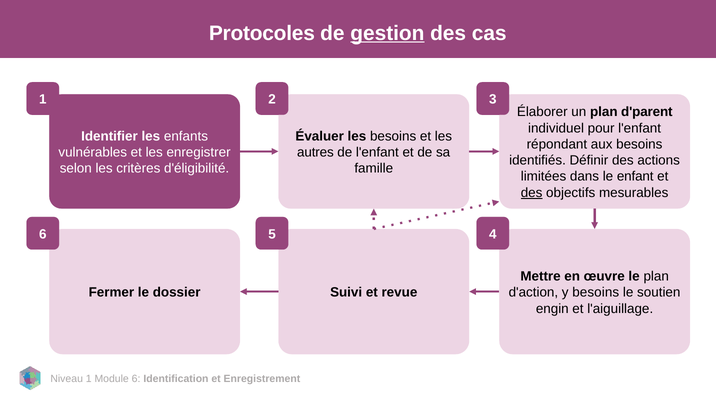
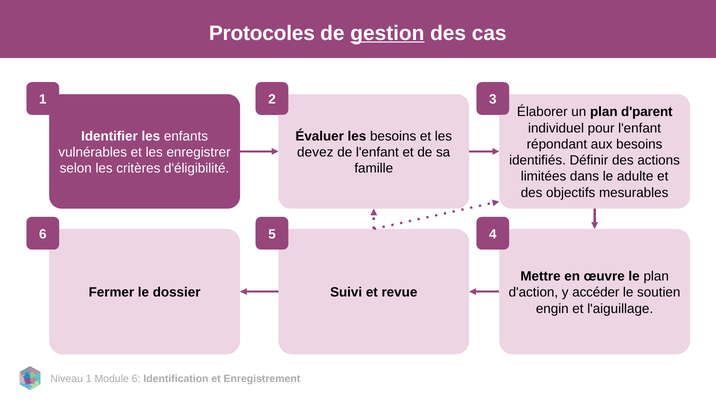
autres: autres -> devez (315, 152)
enfant: enfant -> adulte (635, 176)
des underline: present -> none (532, 193)
y besoins: besoins -> accéder (596, 292)
